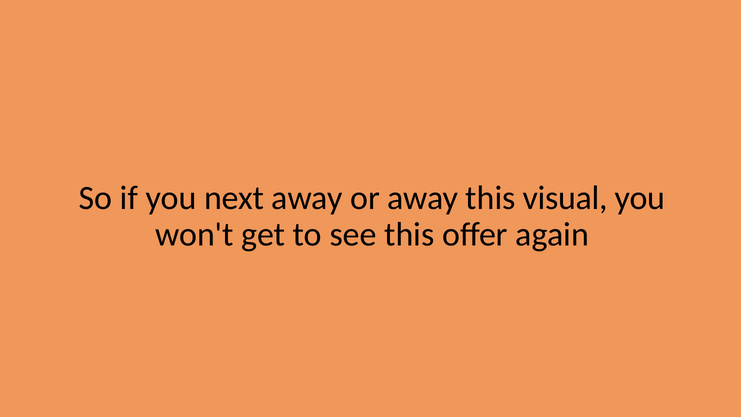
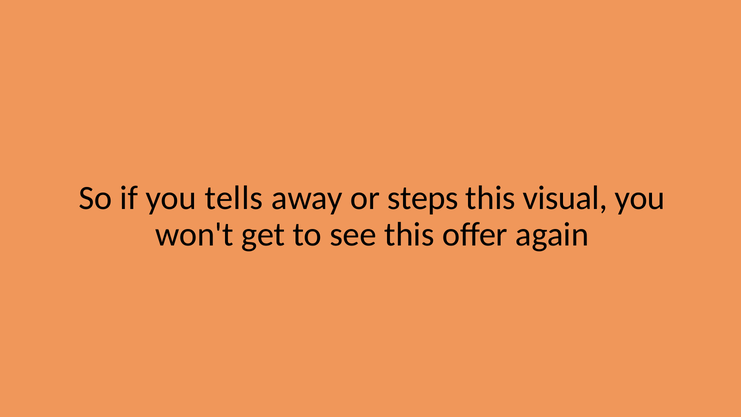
next: next -> tells (234, 198)
or away: away -> steps (423, 198)
